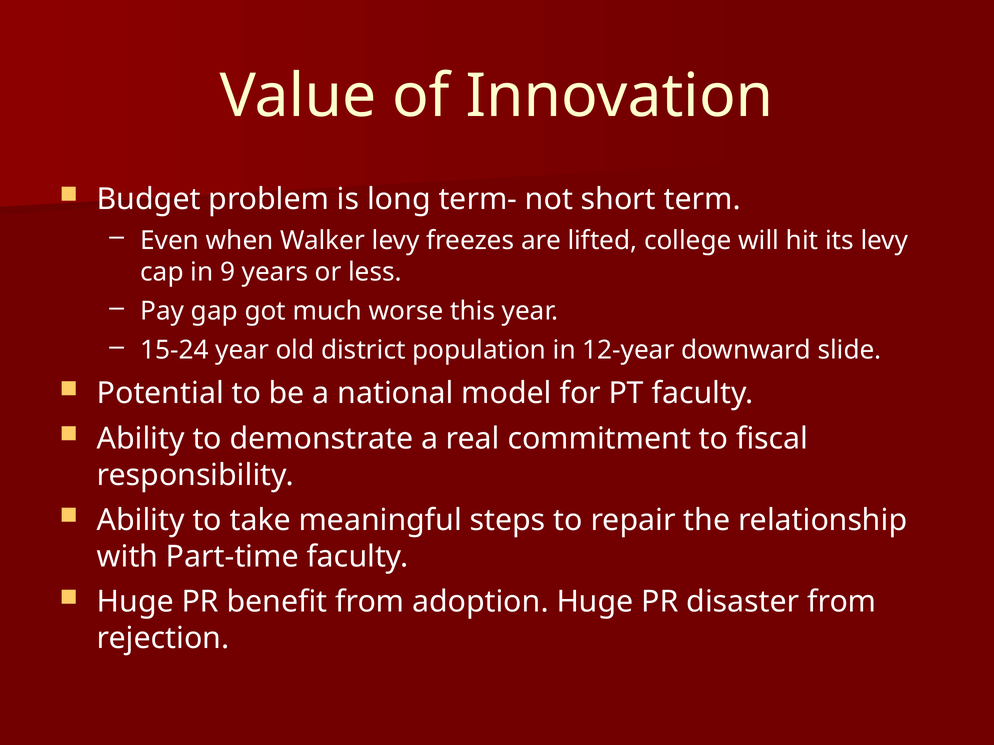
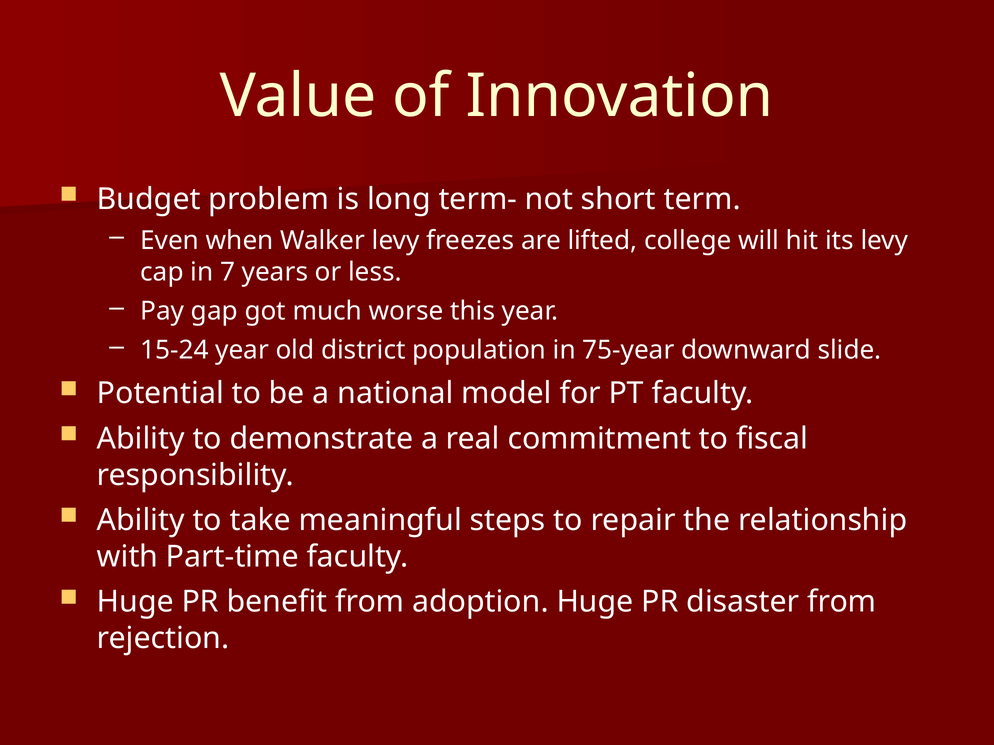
9: 9 -> 7 (228, 272)
12-year: 12-year -> 75-year (628, 351)
